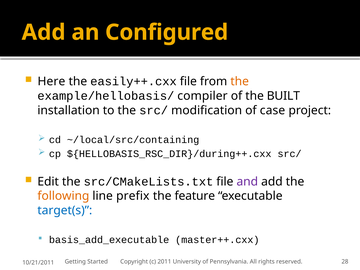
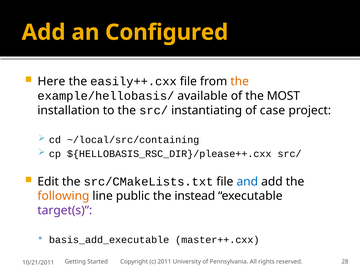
compiler: compiler -> available (202, 96)
BUILT: BUILT -> MOST (283, 96)
modification: modification -> instantiating (207, 110)
${HELLOBASIS_RSC_DIR}/during++.cxx: ${HELLOBASIS_RSC_DIR}/during++.cxx -> ${HELLOBASIS_RSC_DIR}/please++.cxx (169, 154)
and colour: purple -> blue (247, 182)
prefix: prefix -> public (133, 196)
feature: feature -> instead (195, 196)
target(s colour: blue -> purple (65, 210)
